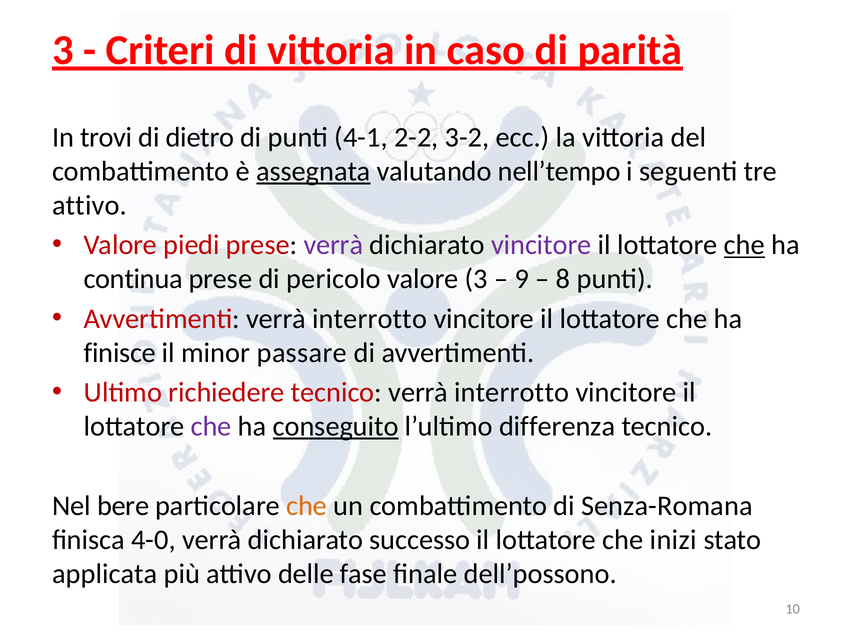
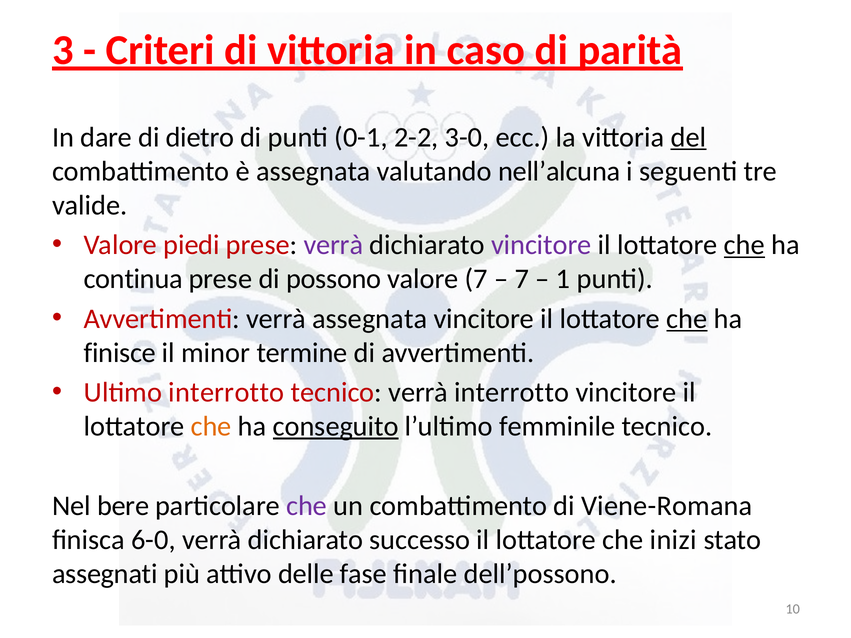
trovi: trovi -> dare (106, 137)
4-1: 4-1 -> 0-1 (361, 137)
3-2: 3-2 -> 3-0 (467, 137)
del underline: none -> present (689, 137)
assegnata underline: present -> none (313, 171)
nell’tempo: nell’tempo -> nell’alcuna (559, 171)
attivo: attivo -> valide (90, 205)
pericolo: pericolo -> possono (334, 279)
valore 3: 3 -> 7 (476, 279)
9: 9 -> 7 (522, 279)
8: 8 -> 1 (563, 279)
Avvertimenti verrà interrotto: interrotto -> assegnata (370, 319)
che underline: none -> present (687, 319)
passare: passare -> termine (302, 353)
Ultimo richiedere: richiedere -> interrotto (226, 393)
che colour: purple -> orange (211, 427)
differenza: differenza -> femminile (557, 427)
che colour: orange -> purple (307, 506)
Senza-Romana: Senza-Romana -> Viene-Romana (667, 506)
4-0: 4-0 -> 6-0 (153, 540)
applicata: applicata -> assegnati (105, 574)
